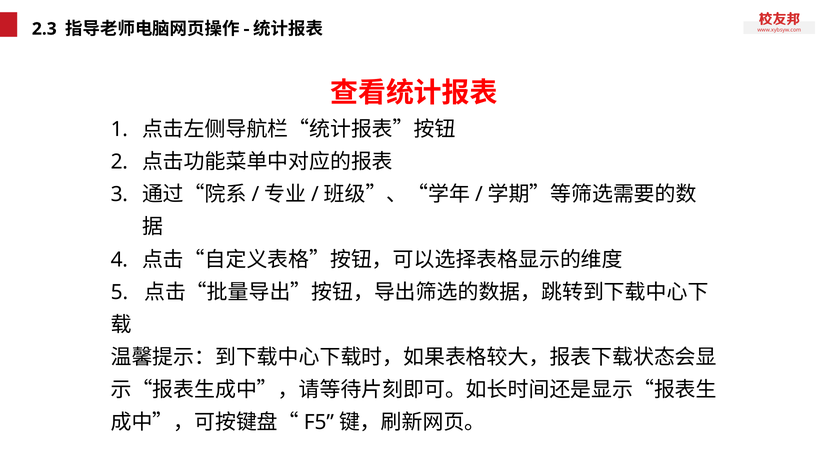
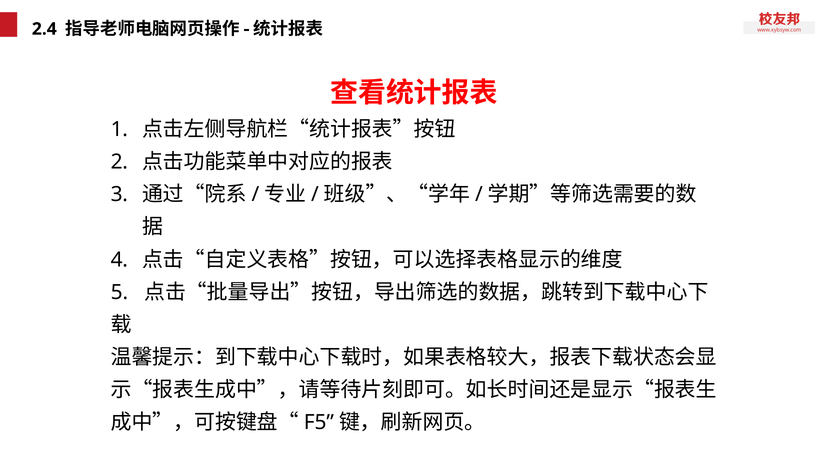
2.3: 2.3 -> 2.4 (44, 29)
